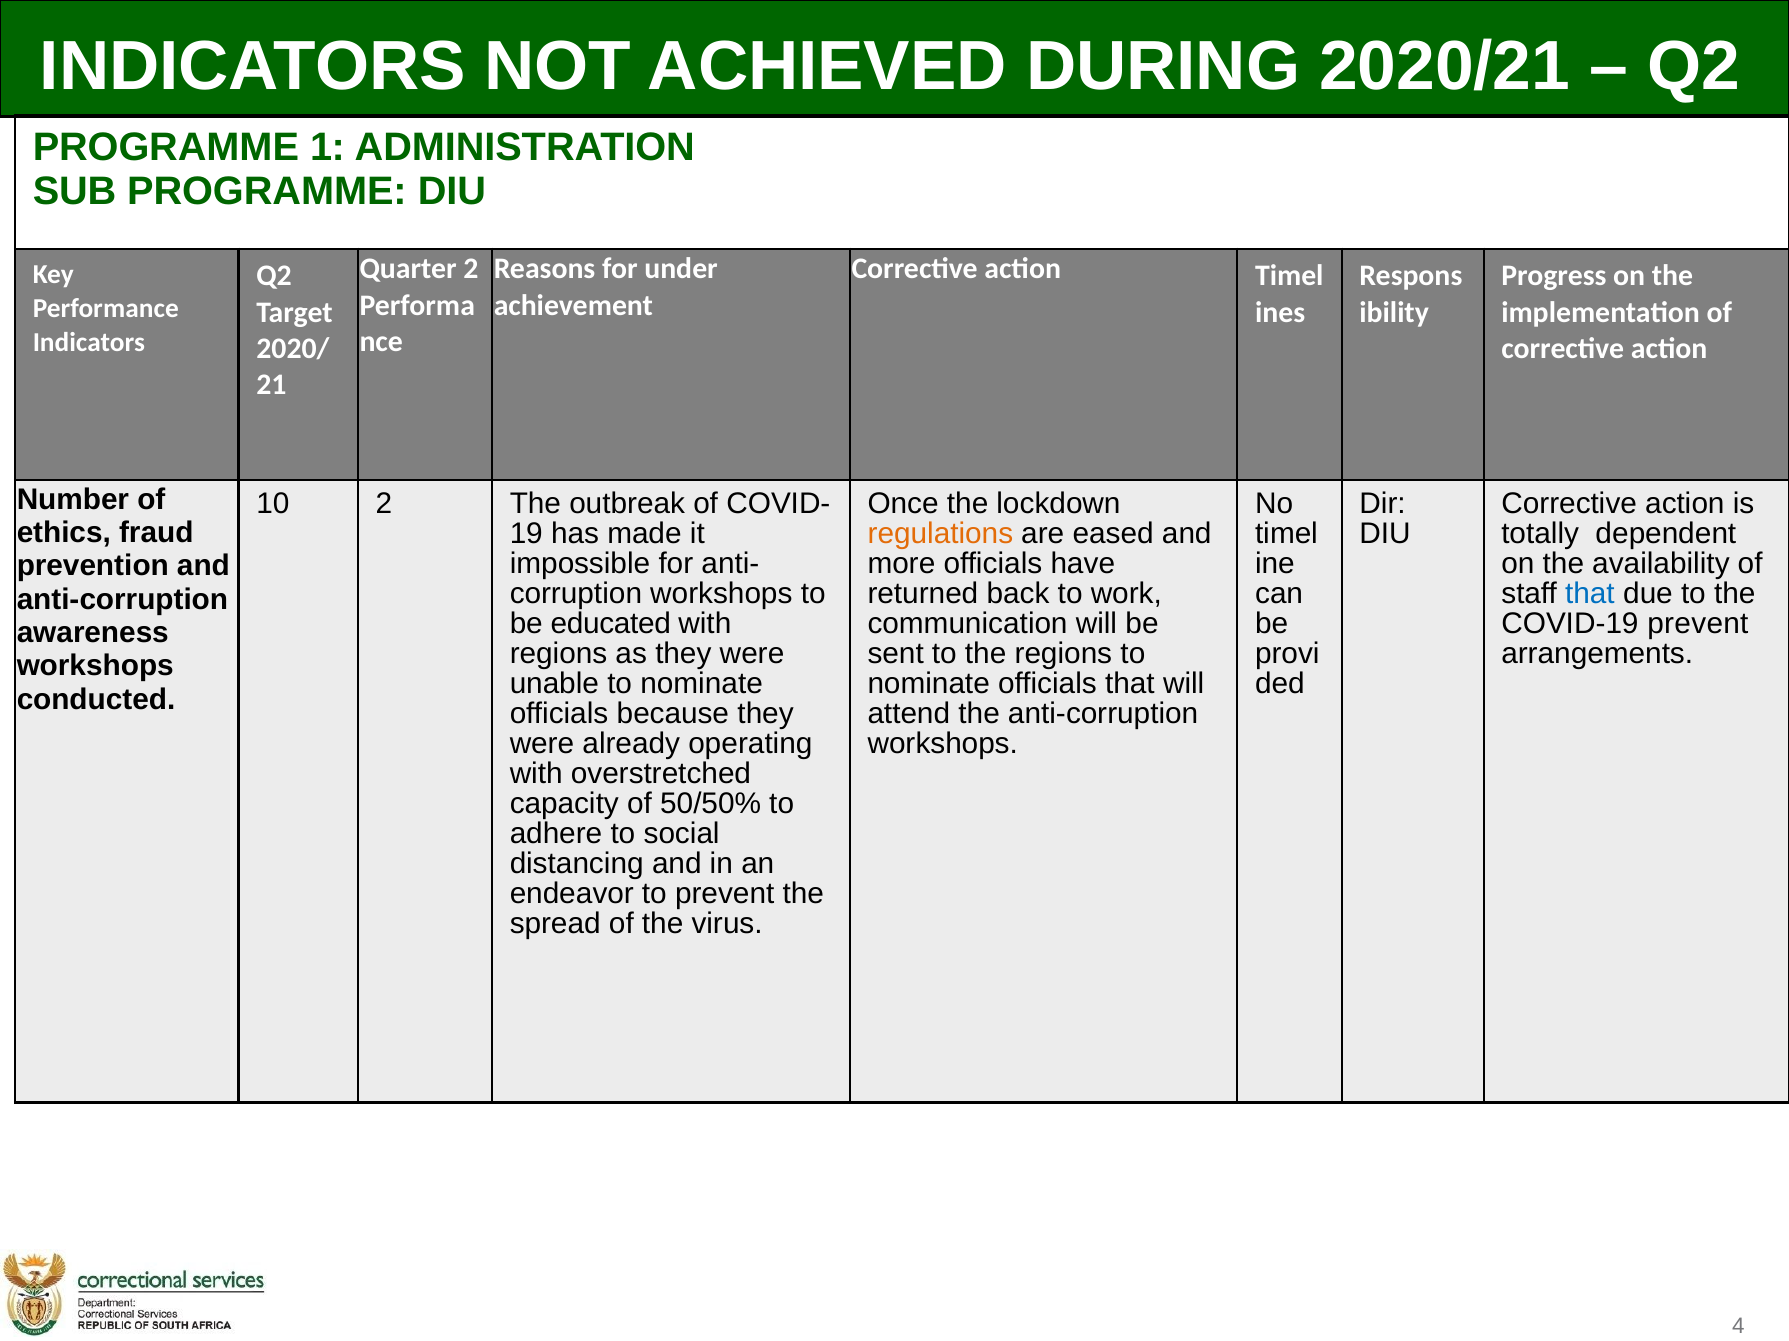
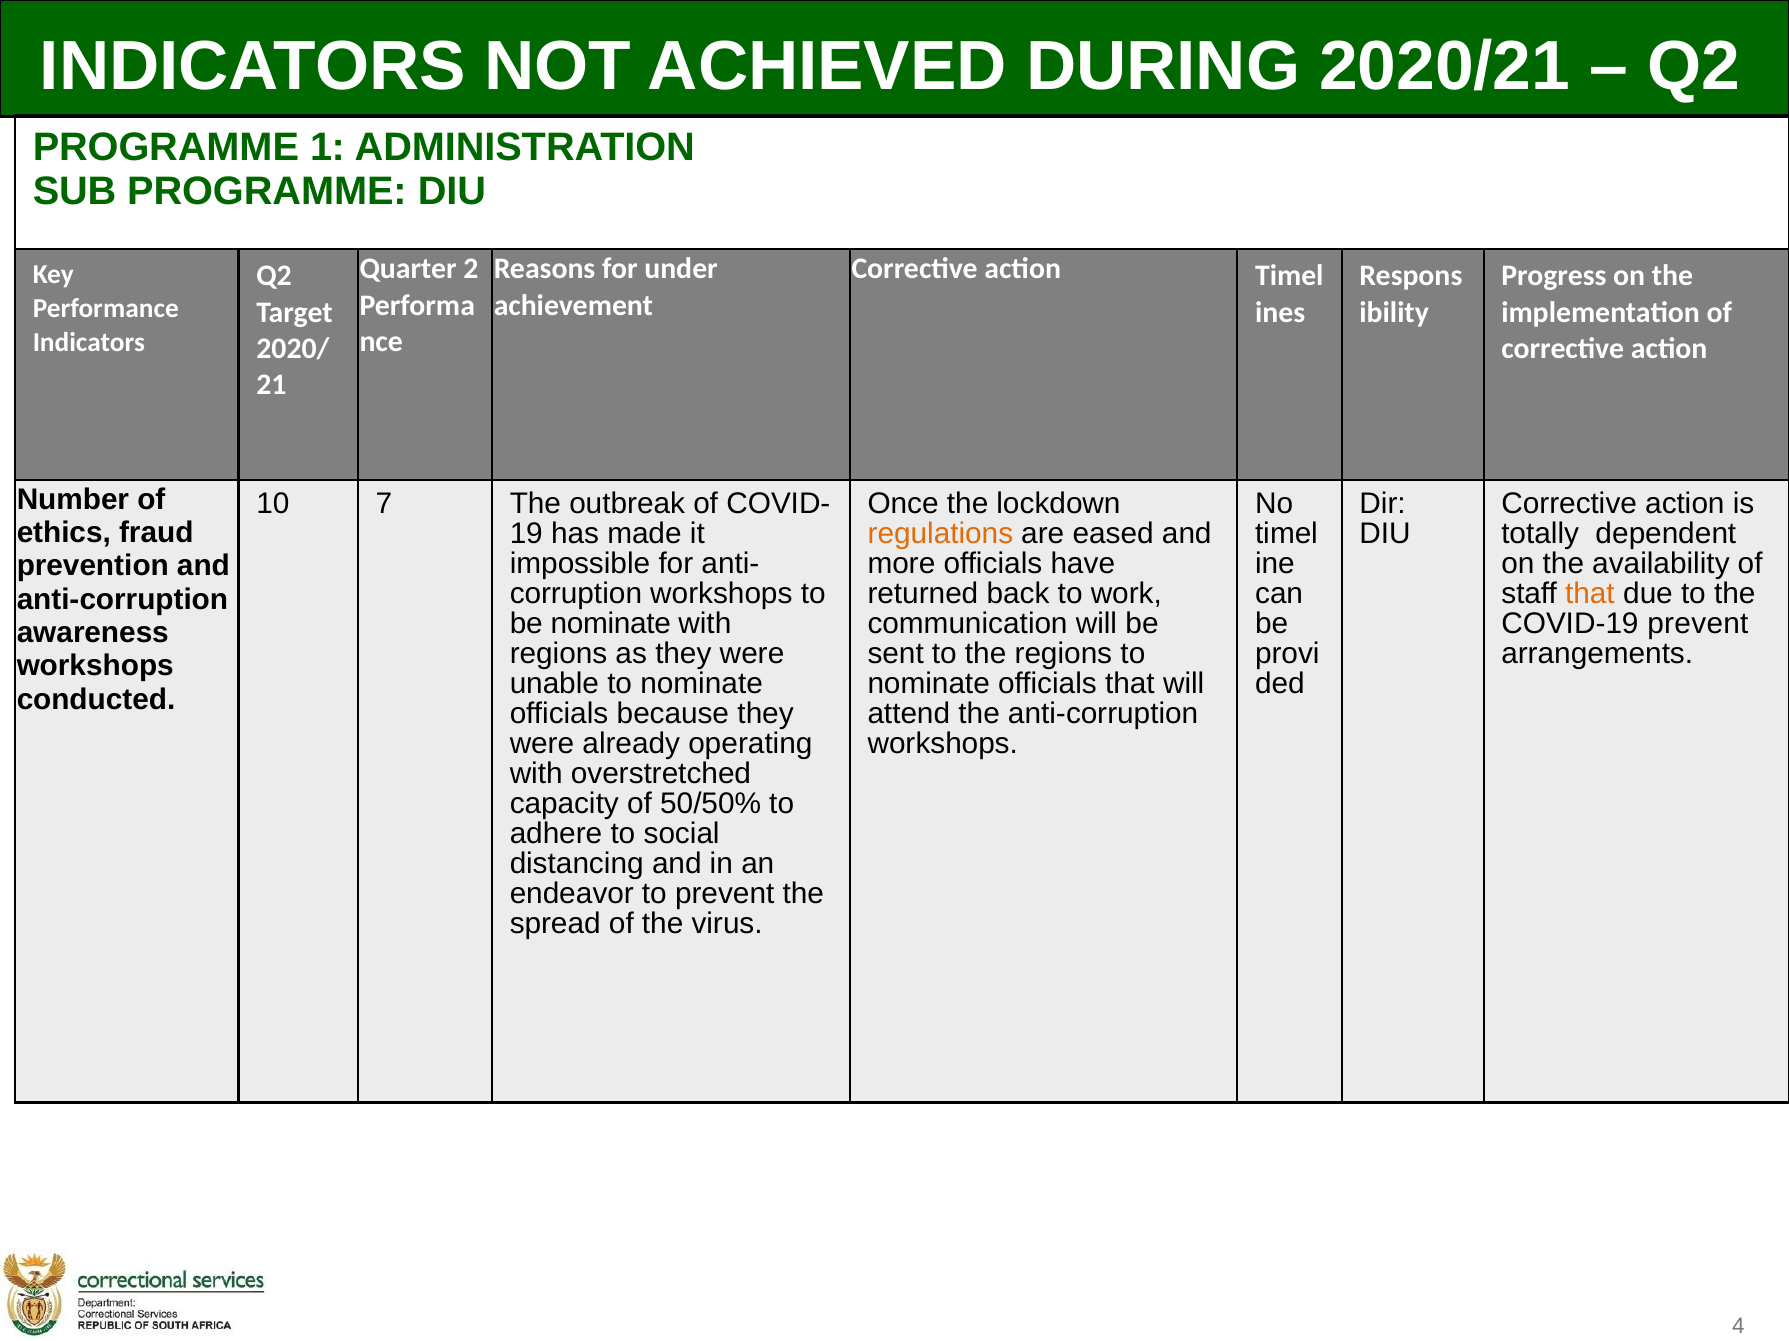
10 2: 2 -> 7 (384, 504)
that colour: blue -> orange (1590, 594)
be educated: educated -> nominate (611, 624)
